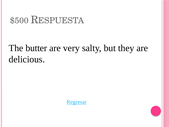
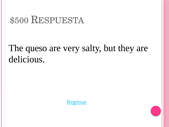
butter: butter -> queso (36, 48)
